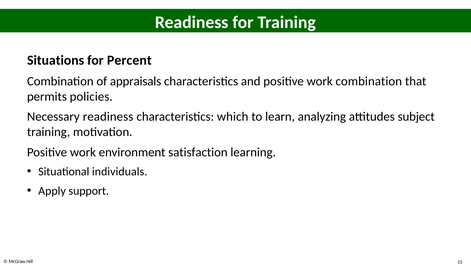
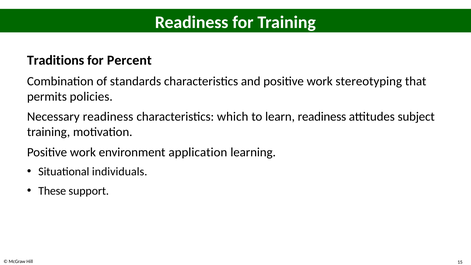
Situations: Situations -> Traditions (56, 60)
appraisals: appraisals -> standards (136, 81)
work combination: combination -> stereotyping (369, 81)
learn analyzing: analyzing -> readiness (322, 117)
satisfaction: satisfaction -> application (198, 152)
Apply: Apply -> These (52, 191)
